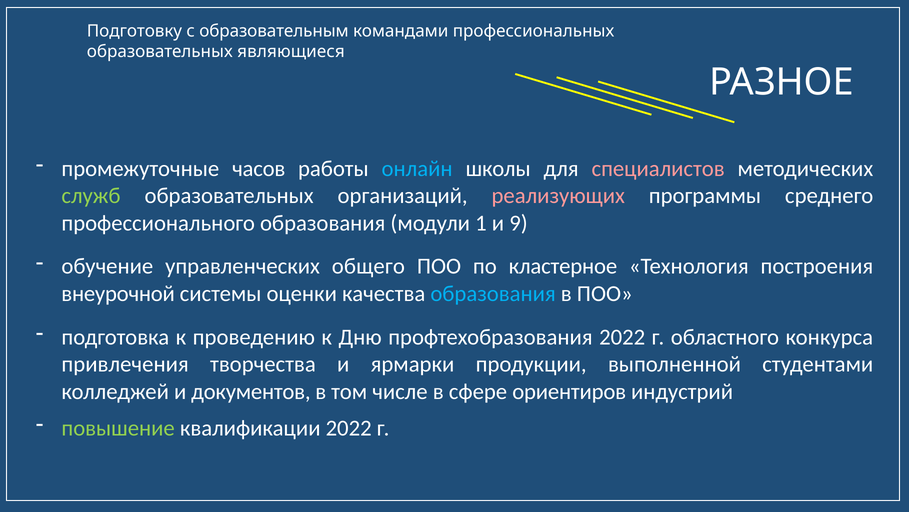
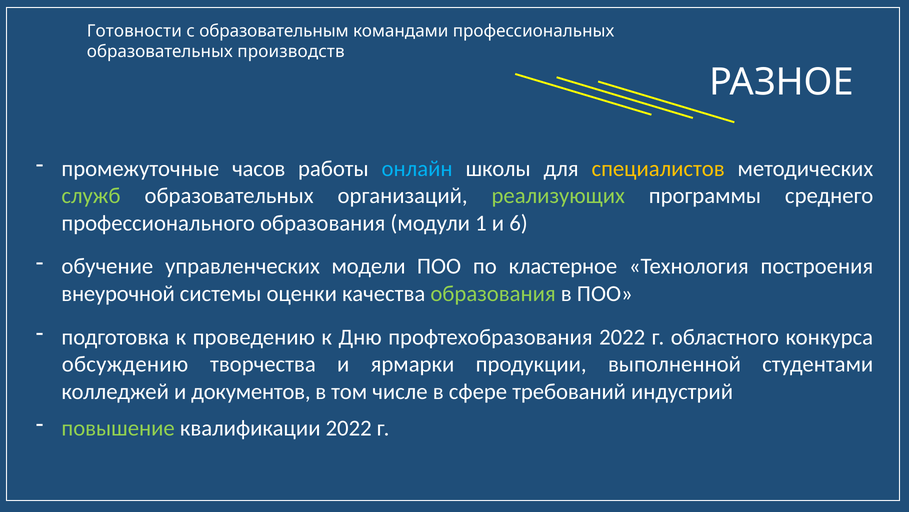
Подготовку: Подготовку -> Готовности (134, 31)
являющиеся: являющиеся -> производств (291, 52)
специалистов colour: pink -> yellow (658, 168)
реализующих colour: pink -> light green (558, 196)
9: 9 -> 6 (518, 223)
общего: общего -> модели (369, 266)
образования colour: light blue -> light green (493, 293)
привлечения: привлечения -> обсуждению (125, 364)
ориентиров: ориентиров -> требований (569, 391)
